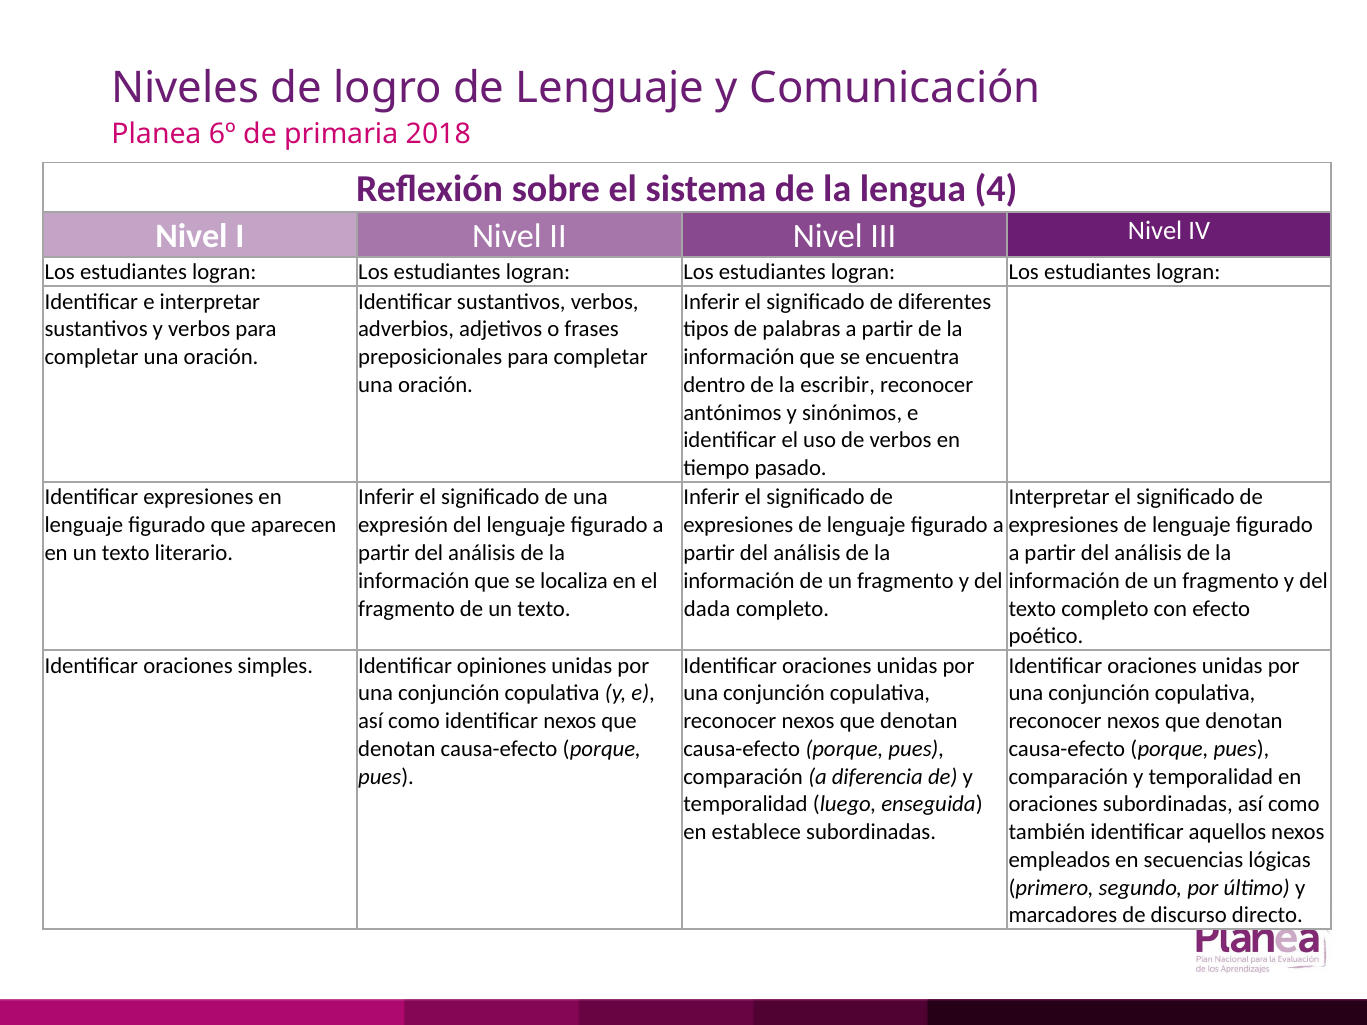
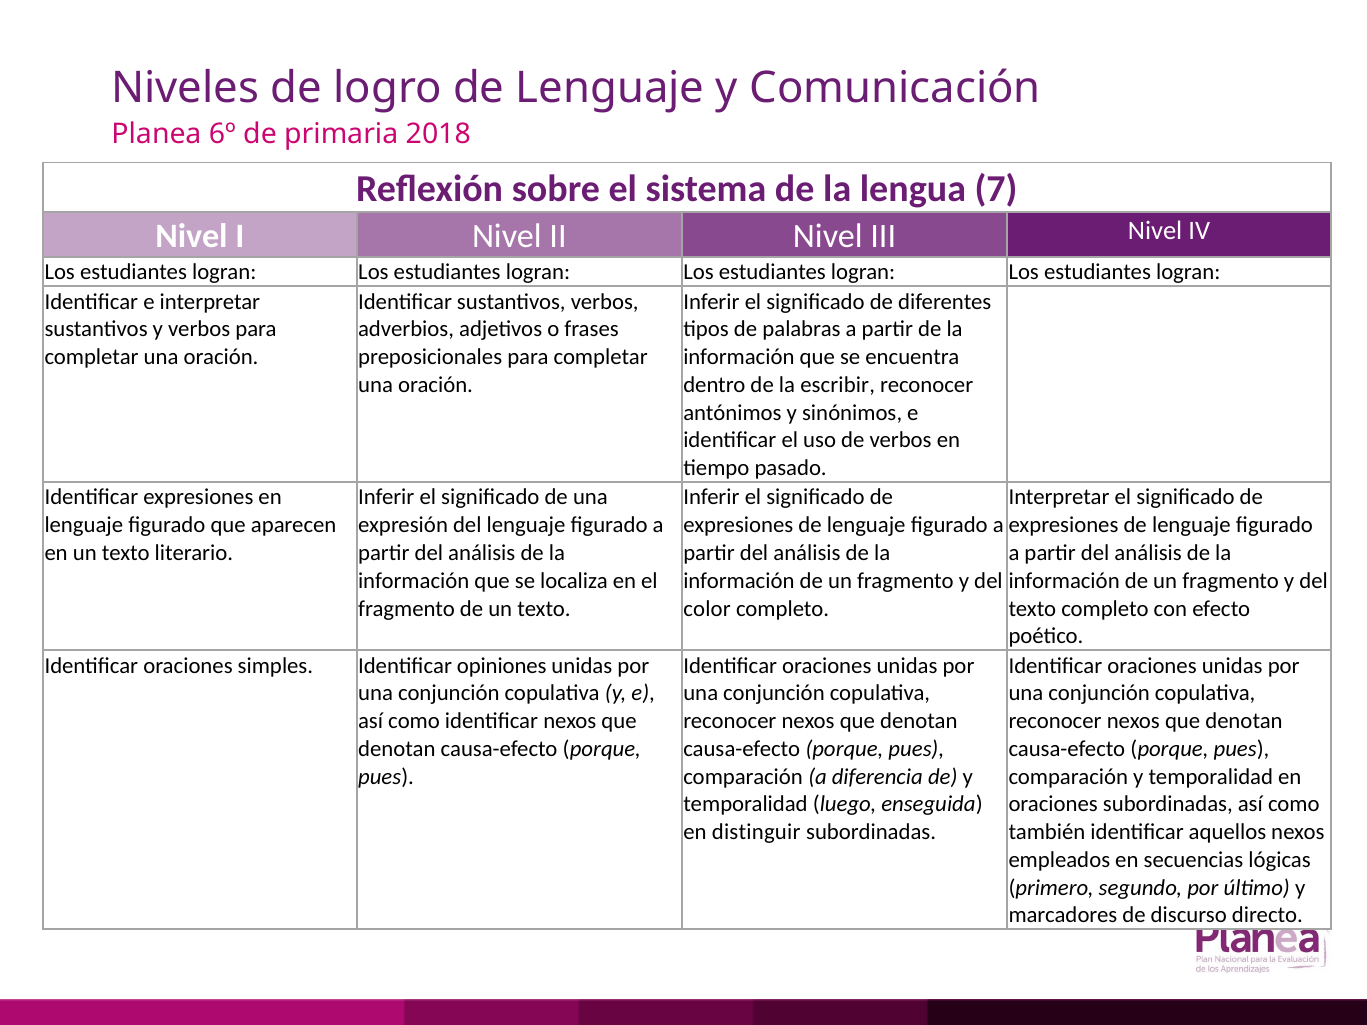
4: 4 -> 7 (996, 189)
dada: dada -> color (707, 609)
establece: establece -> distinguir (756, 832)
